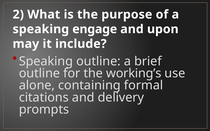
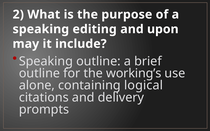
engage: engage -> editing (95, 29)
formal: formal -> logical (144, 86)
